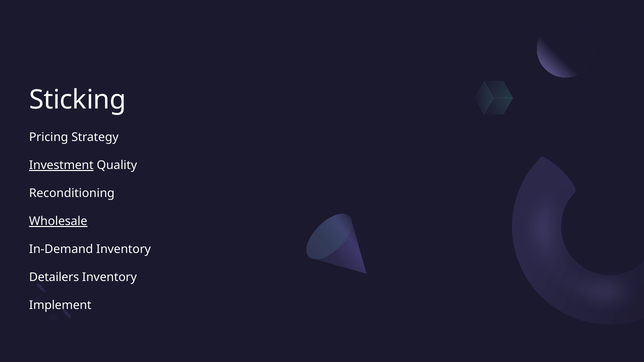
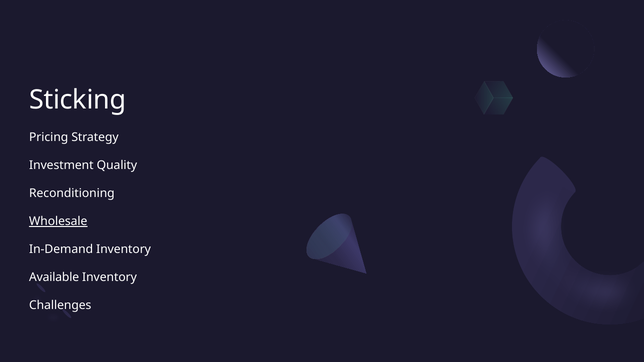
Investment underline: present -> none (61, 165)
Detailers: Detailers -> Available (54, 277)
Implement: Implement -> Challenges (60, 305)
